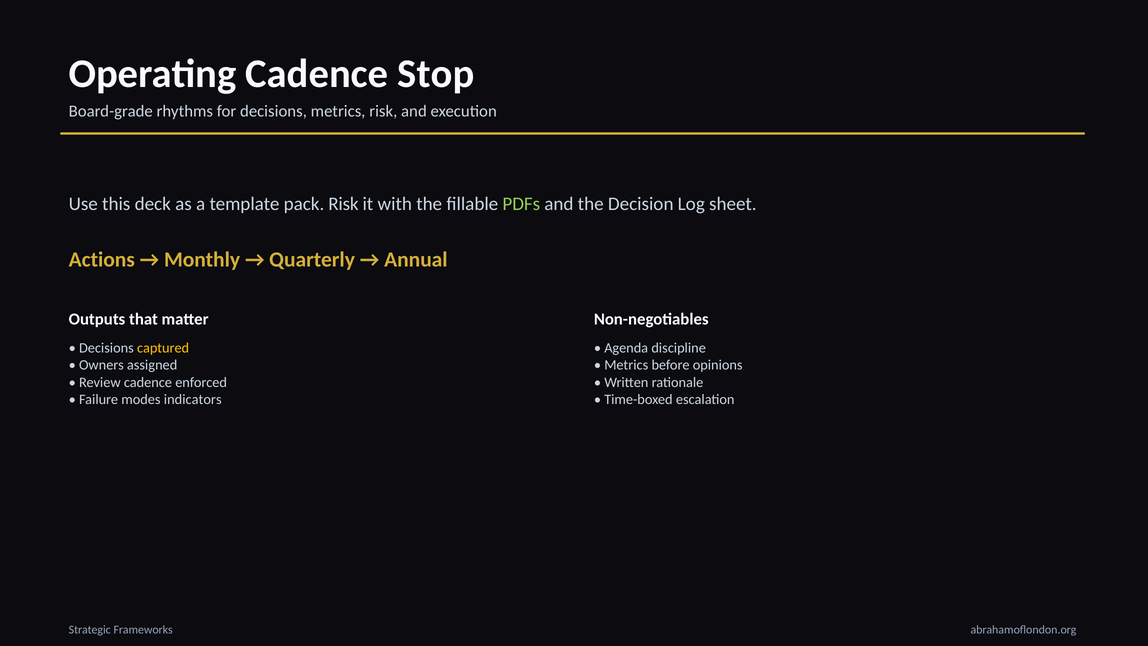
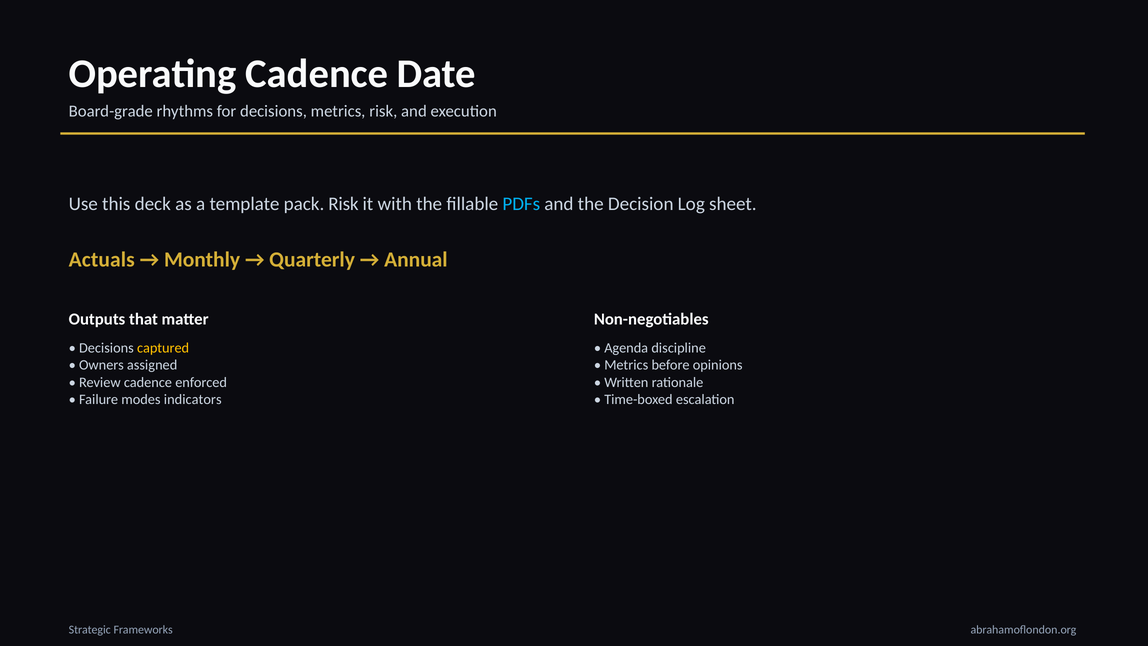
Stop: Stop -> Date (436, 74)
PDFs colour: light green -> light blue (521, 204)
Actions: Actions -> Actuals (102, 260)
